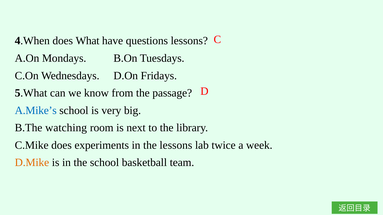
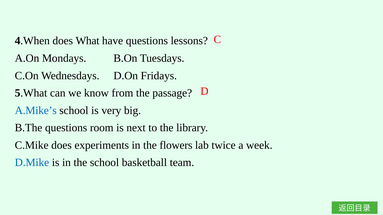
B.The watching: watching -> questions (66, 128)
the lessons: lessons -> flowers (176, 145)
D.Mike colour: orange -> blue (32, 163)
